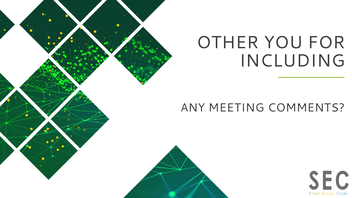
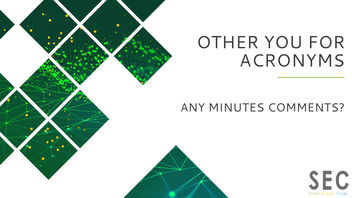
INCLUDING: INCLUDING -> ACRONYMS (292, 61)
MEETING: MEETING -> MINUTES (236, 108)
